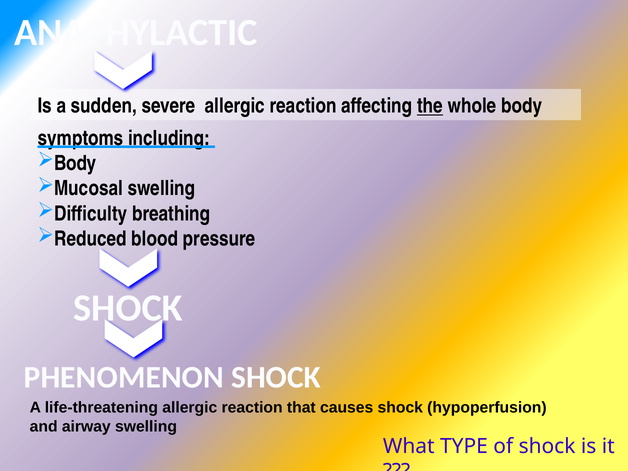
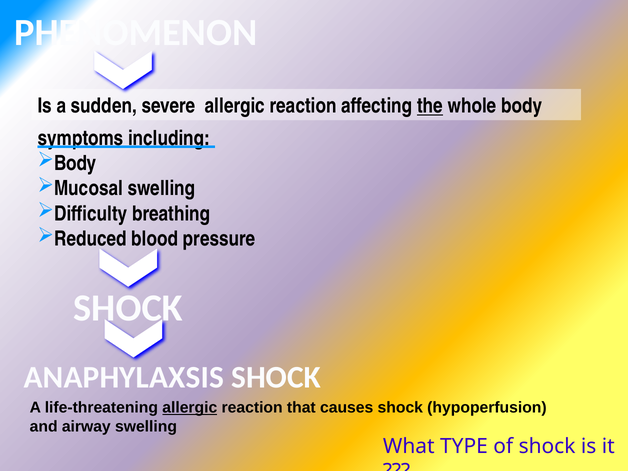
ANAPHYLACTIC: ANAPHYLACTIC -> PHENOMENON (136, 33)
PHENOMENON: PHENOMENON -> ANAPHYLAXSIS (124, 377)
allergic underline: none -> present (190, 408)
